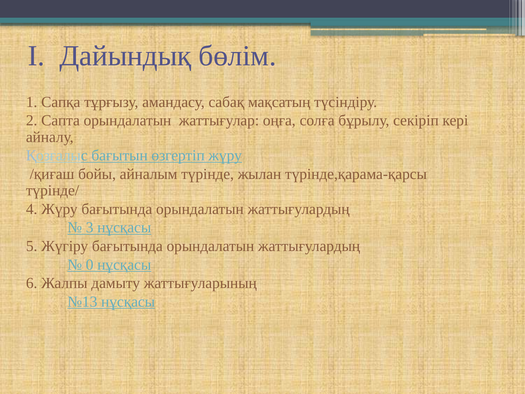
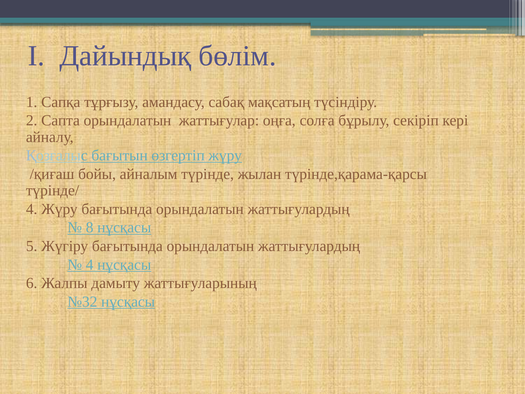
3: 3 -> 8 (90, 227)
0: 0 -> 4 (90, 264)
№13: №13 -> №32 (82, 301)
